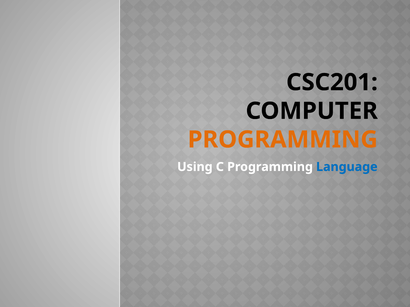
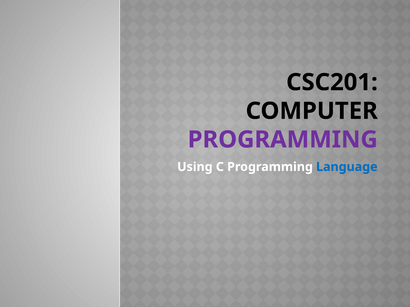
PROGRAMMING colour: orange -> purple (283, 140)
